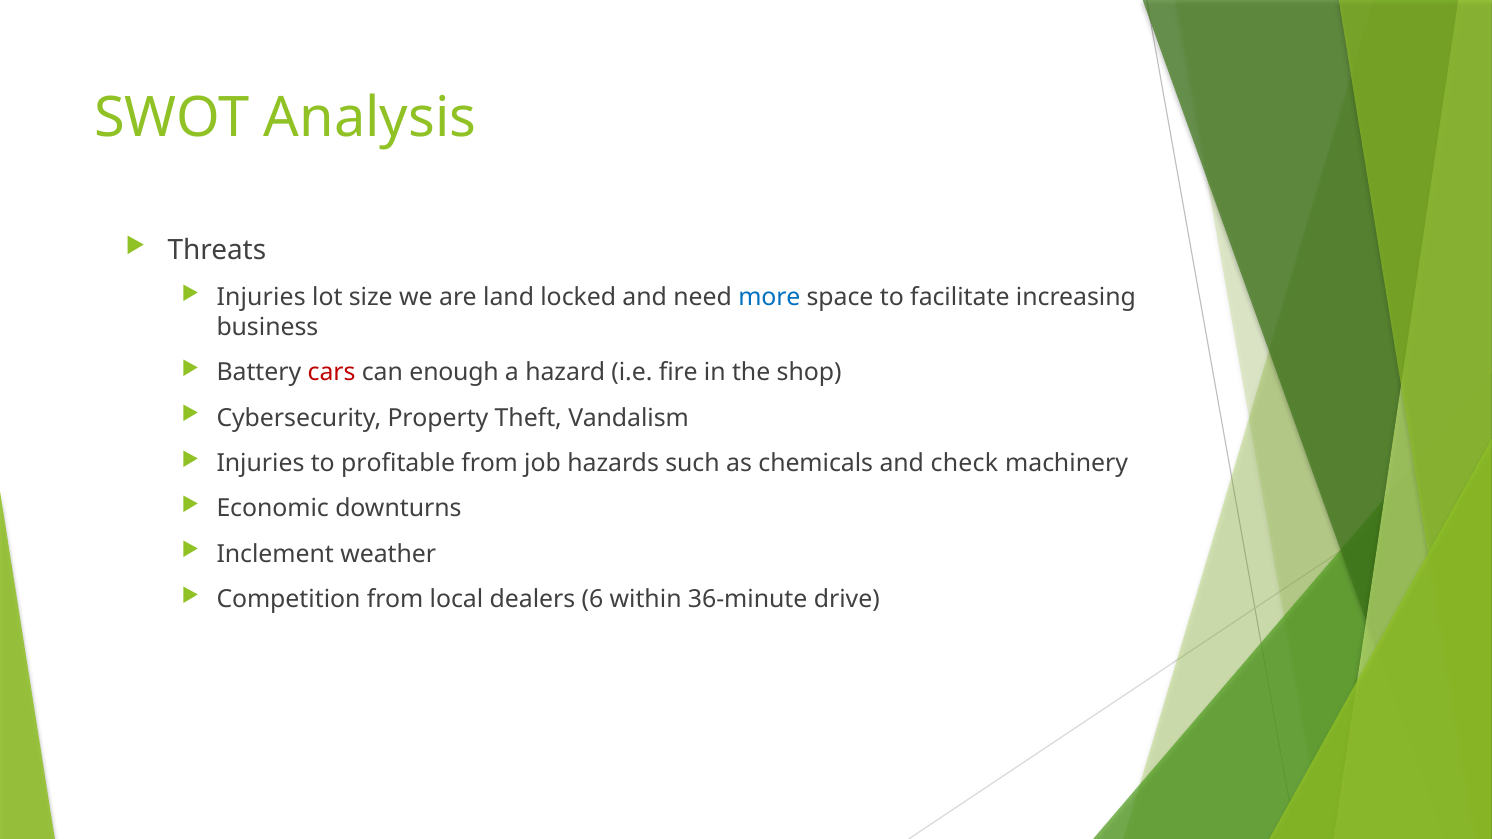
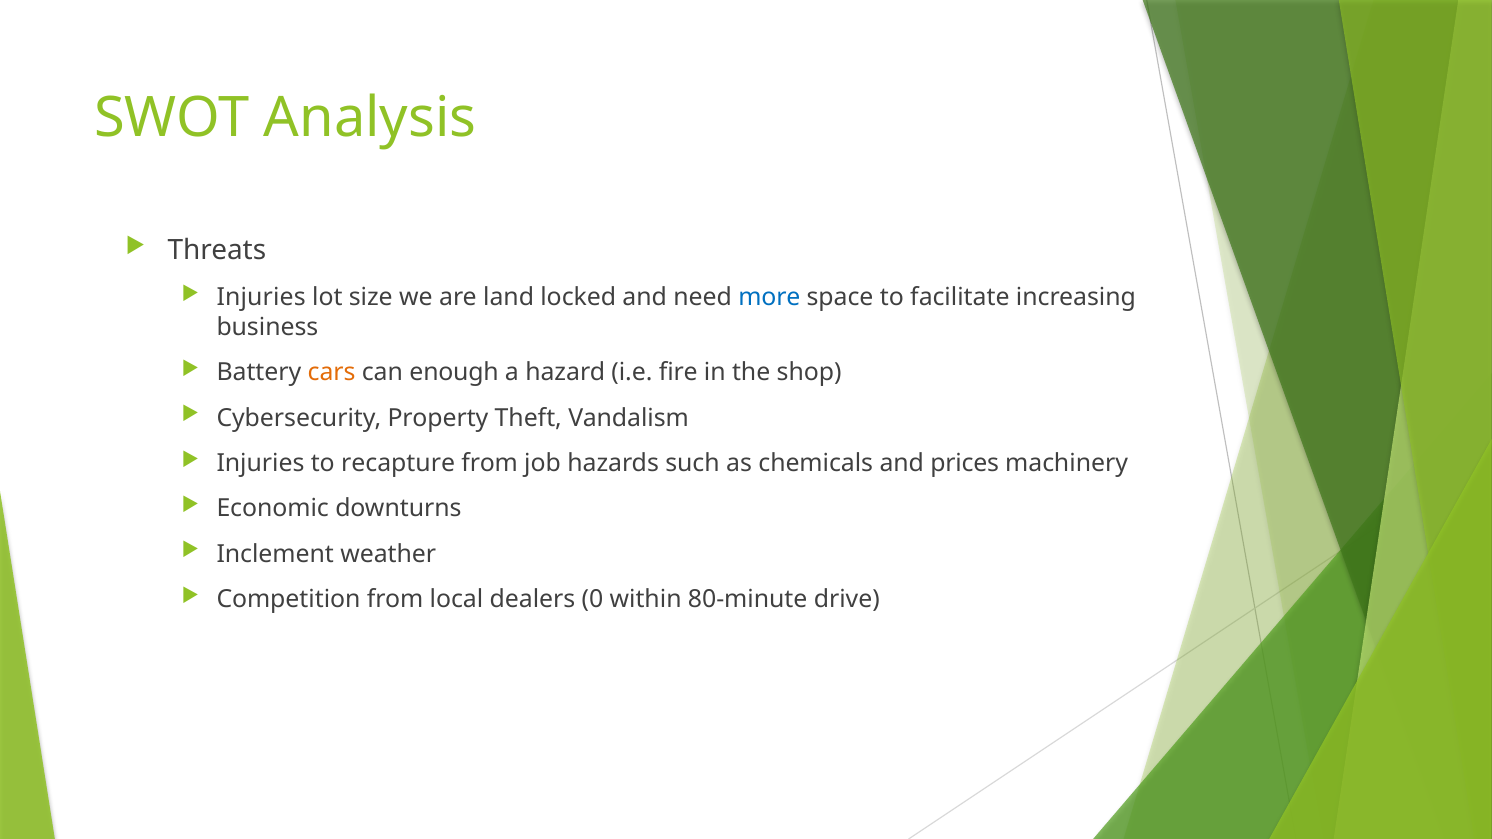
cars colour: red -> orange (332, 373)
profitable: profitable -> recapture (398, 463)
check: check -> prices (965, 463)
6: 6 -> 0 (593, 599)
36-minute: 36-minute -> 80-minute (748, 599)
